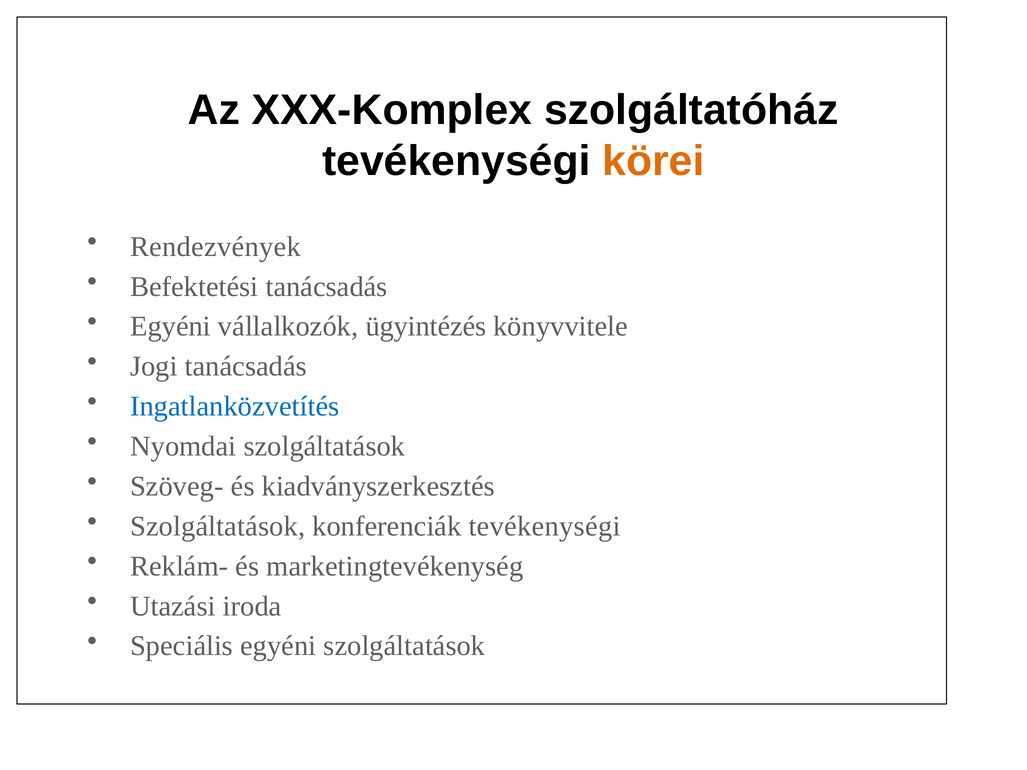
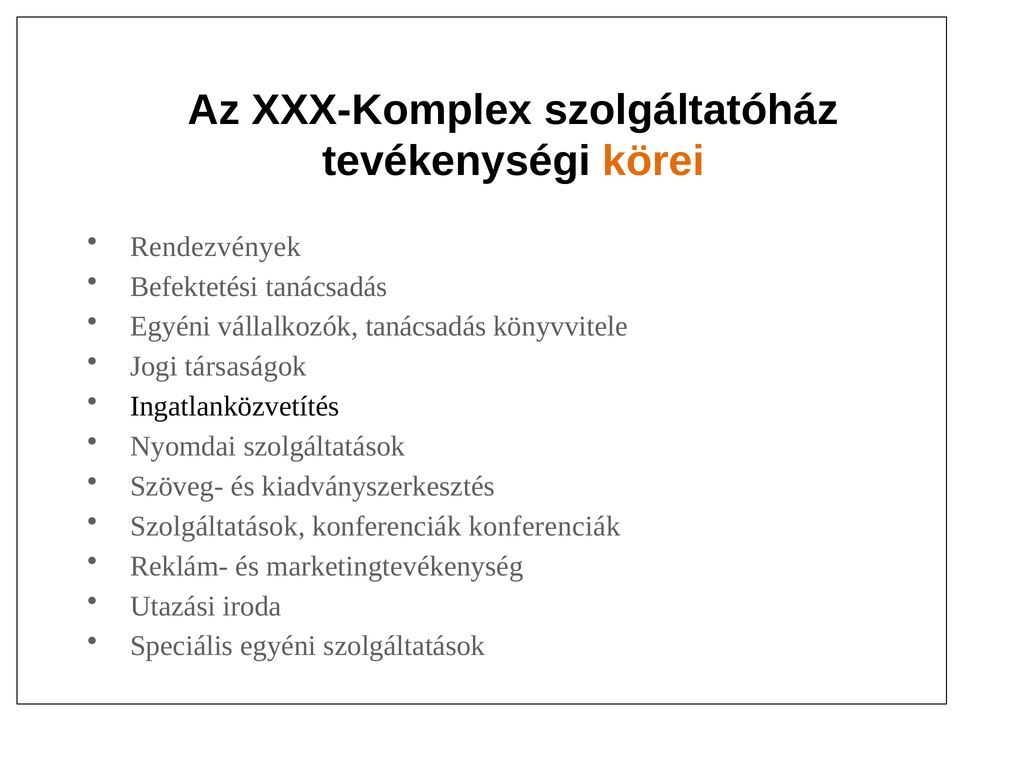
vállalkozók ügyintézés: ügyintézés -> tanácsadás (426, 327)
Jogi tanácsadás: tanácsadás -> társaságok (246, 367)
Ingatlanközvetítés colour: blue -> black (235, 407)
konferenciák tevékenységi: tevékenységi -> konferenciák (545, 526)
